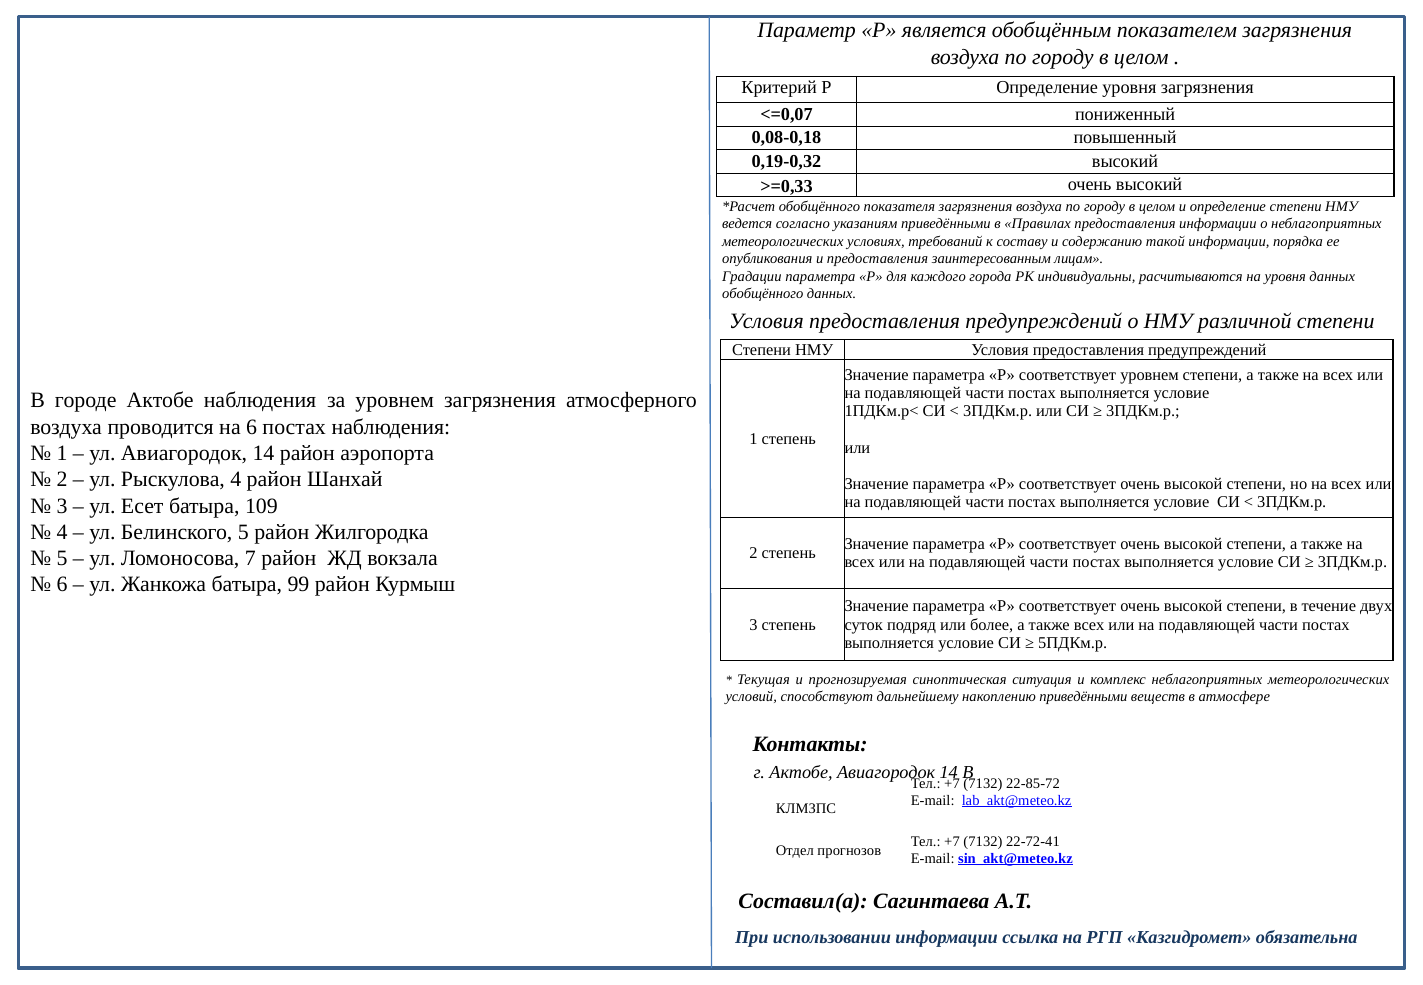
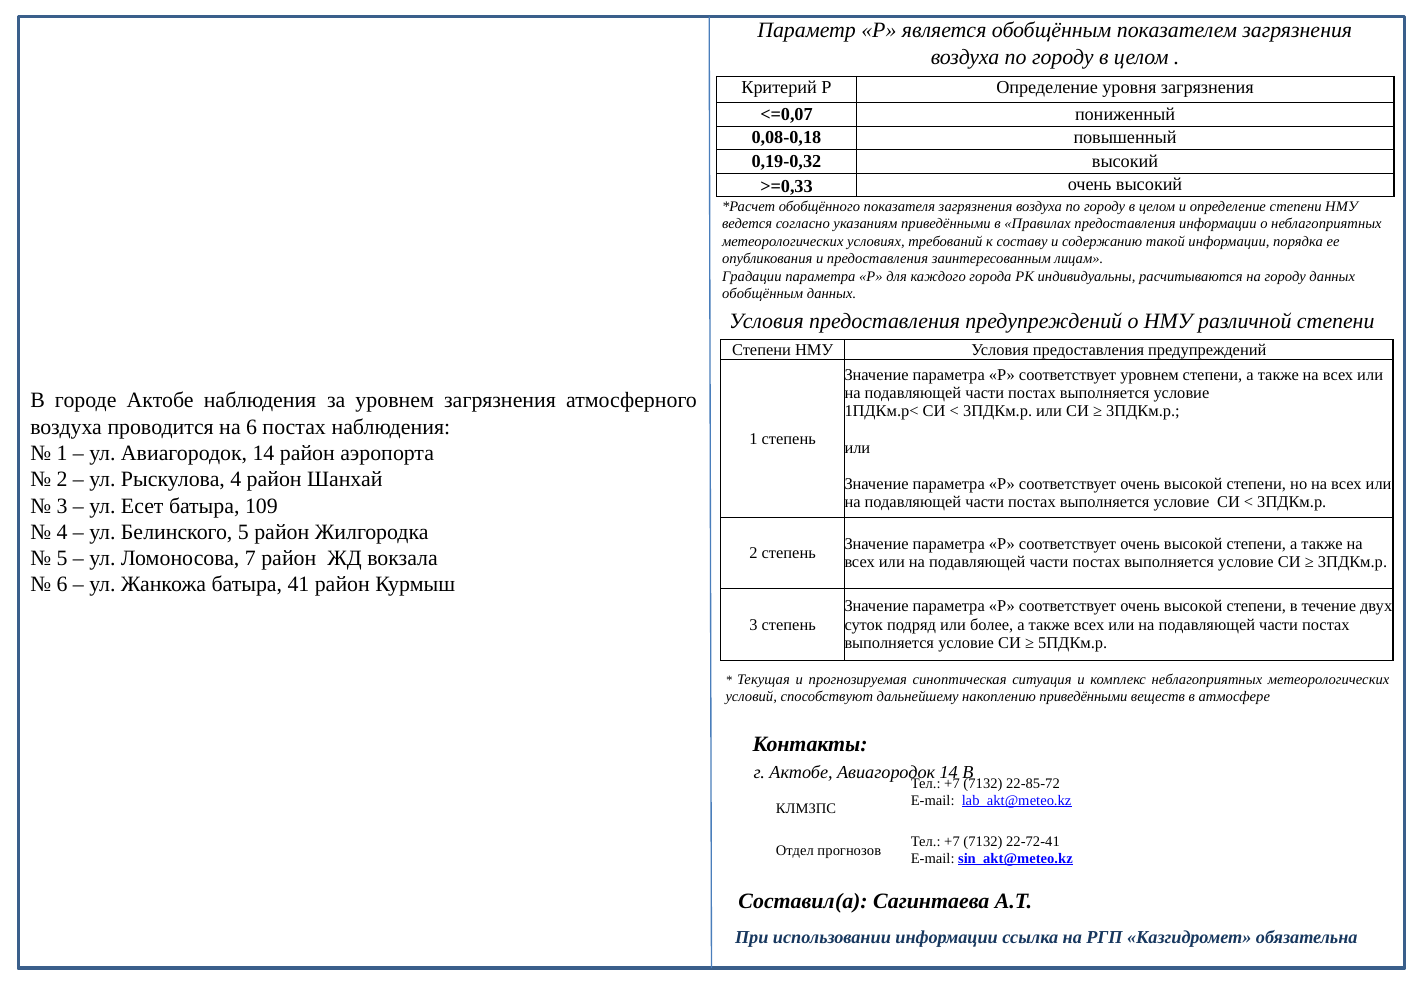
на уровня: уровня -> городу (1285, 276)
обобщённого: обобщённого -> обобщённым (763, 294)
99: 99 -> 41 (298, 585)
